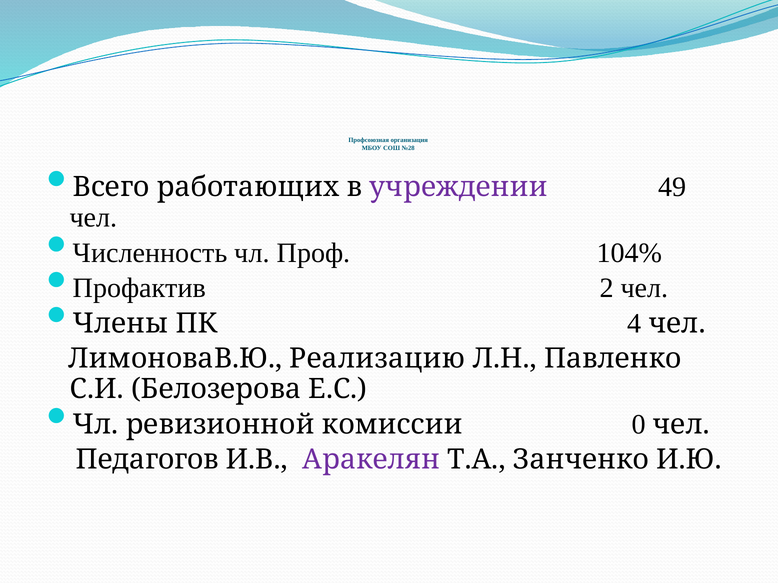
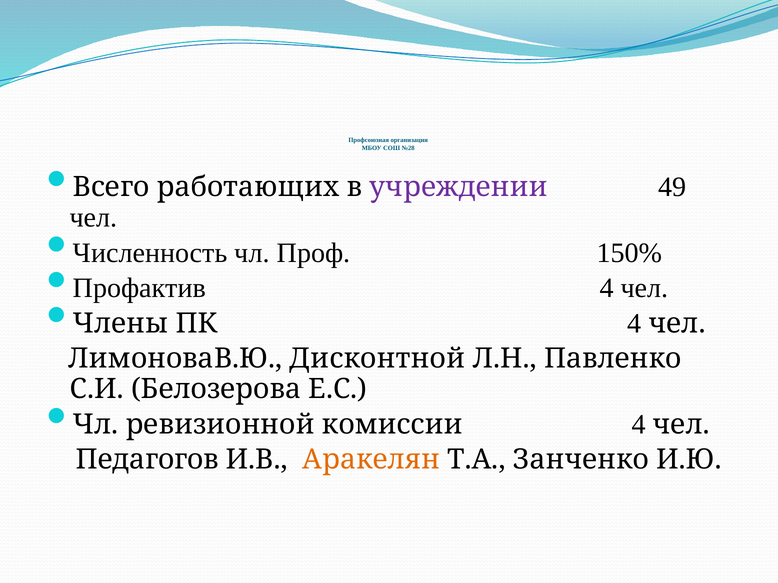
104%: 104% -> 150% (629, 253)
Профактив 2: 2 -> 4 (607, 288)
Реализацию: Реализацию -> Дисконтной (377, 359)
комиссии 0: 0 -> 4 (639, 425)
Аракелян colour: purple -> orange (371, 460)
